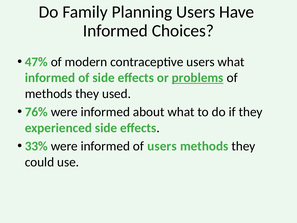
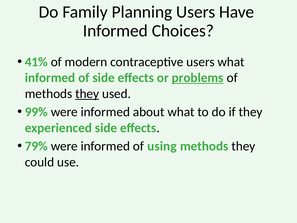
47%: 47% -> 41% (36, 62)
they underline: none -> present (87, 94)
76%: 76% -> 99% (36, 112)
33%: 33% -> 79% (36, 146)
of users: users -> using (162, 146)
